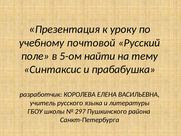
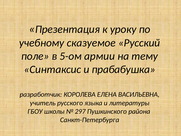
почтовой: почтовой -> сказуемое (91, 43)
найти: найти -> армии (100, 56)
